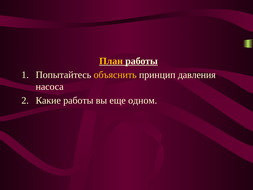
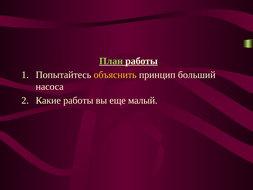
План colour: yellow -> light green (111, 61)
давления: давления -> больший (197, 75)
одном: одном -> малый (143, 100)
